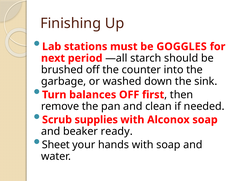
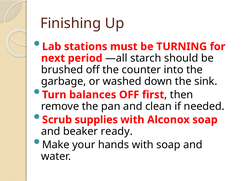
GOGGLES: GOGGLES -> TURNING (182, 47)
Sheet: Sheet -> Make (56, 145)
